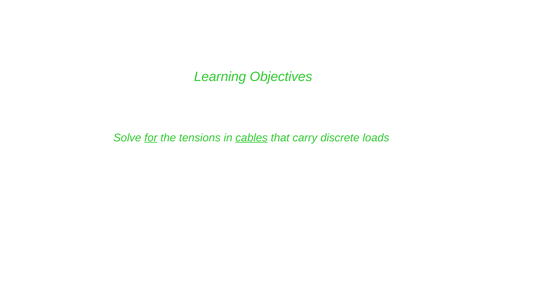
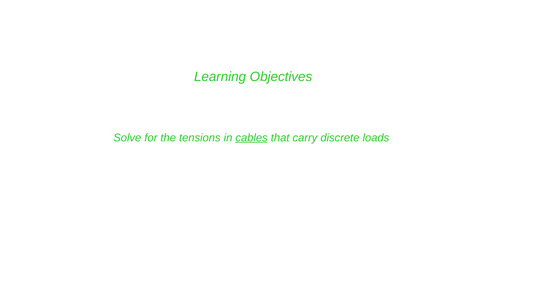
for underline: present -> none (151, 138)
